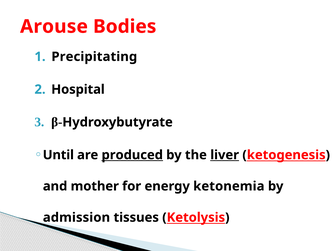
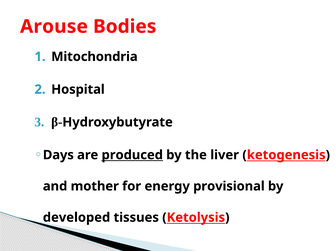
Precipitating: Precipitating -> Mitochondria (94, 57)
Until: Until -> Days (58, 155)
liver underline: present -> none (225, 155)
ketonemia: ketonemia -> provisional (229, 186)
admission: admission -> developed (77, 218)
